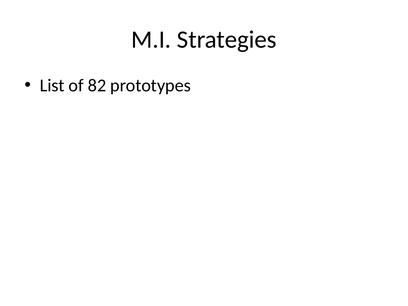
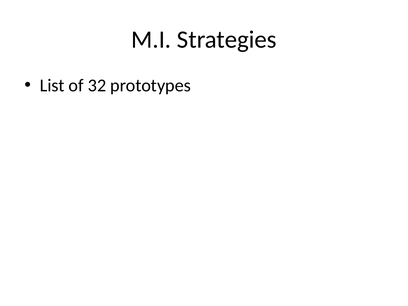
82: 82 -> 32 (97, 86)
